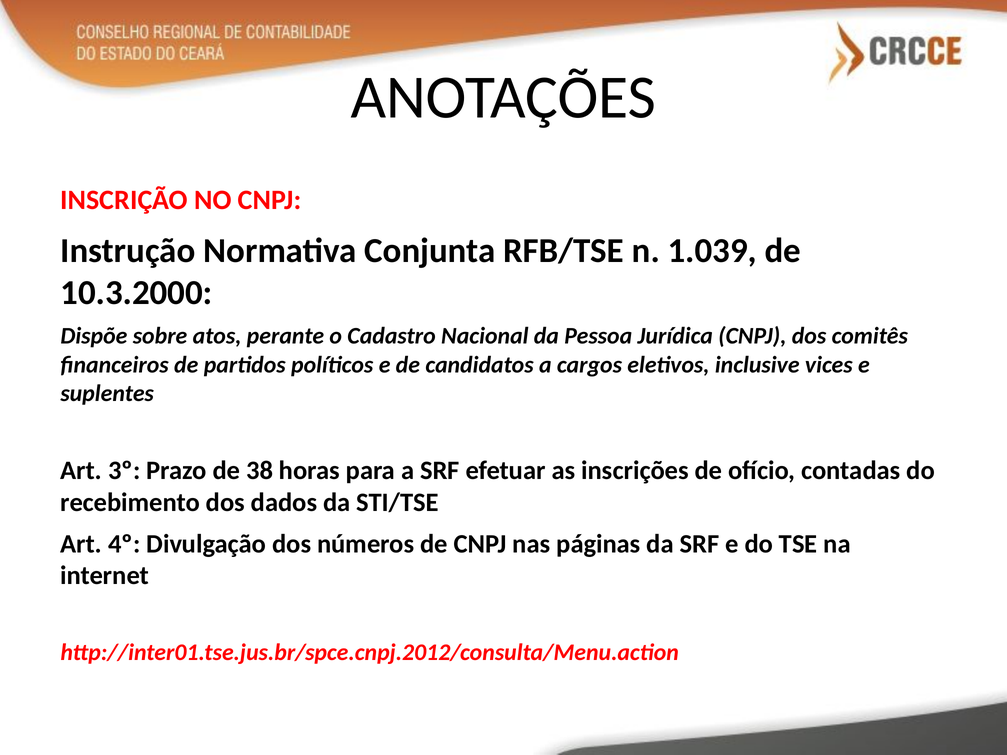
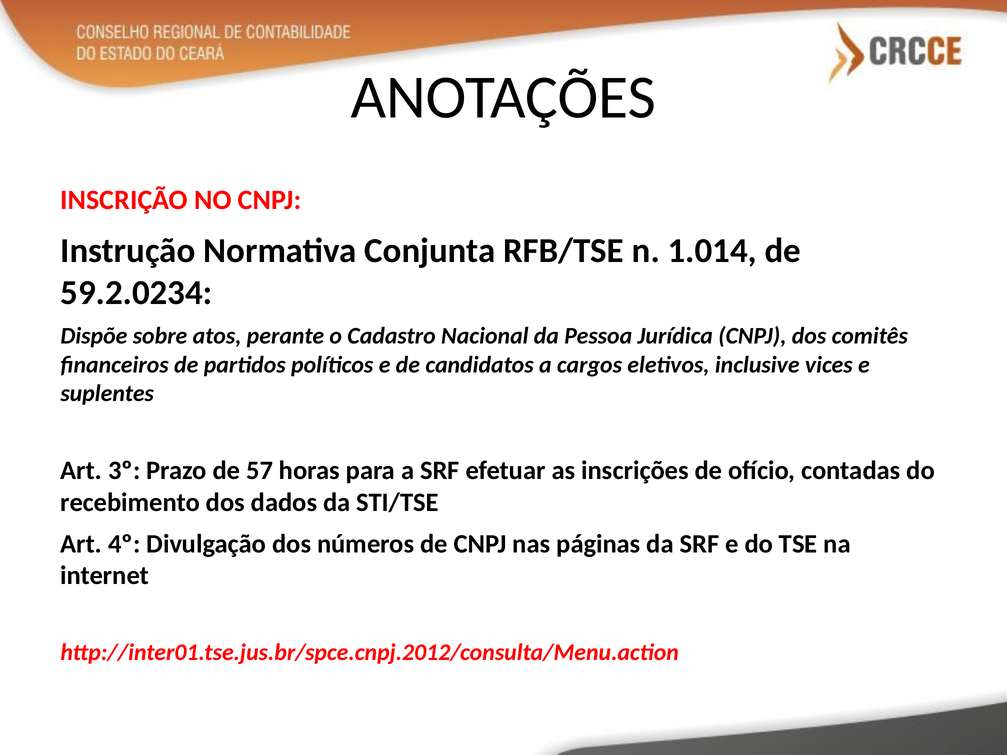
1.039: 1.039 -> 1.014 (712, 251)
10.3.2000: 10.3.2000 -> 59.2.0234 (136, 293)
38: 38 -> 57 (260, 471)
